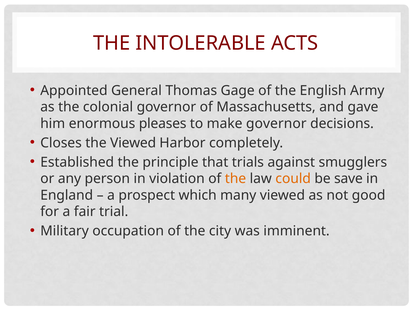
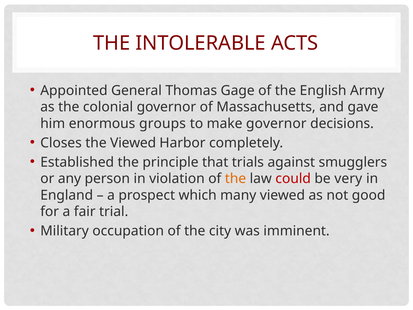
pleases: pleases -> groups (163, 123)
could colour: orange -> red (293, 179)
save: save -> very (348, 179)
